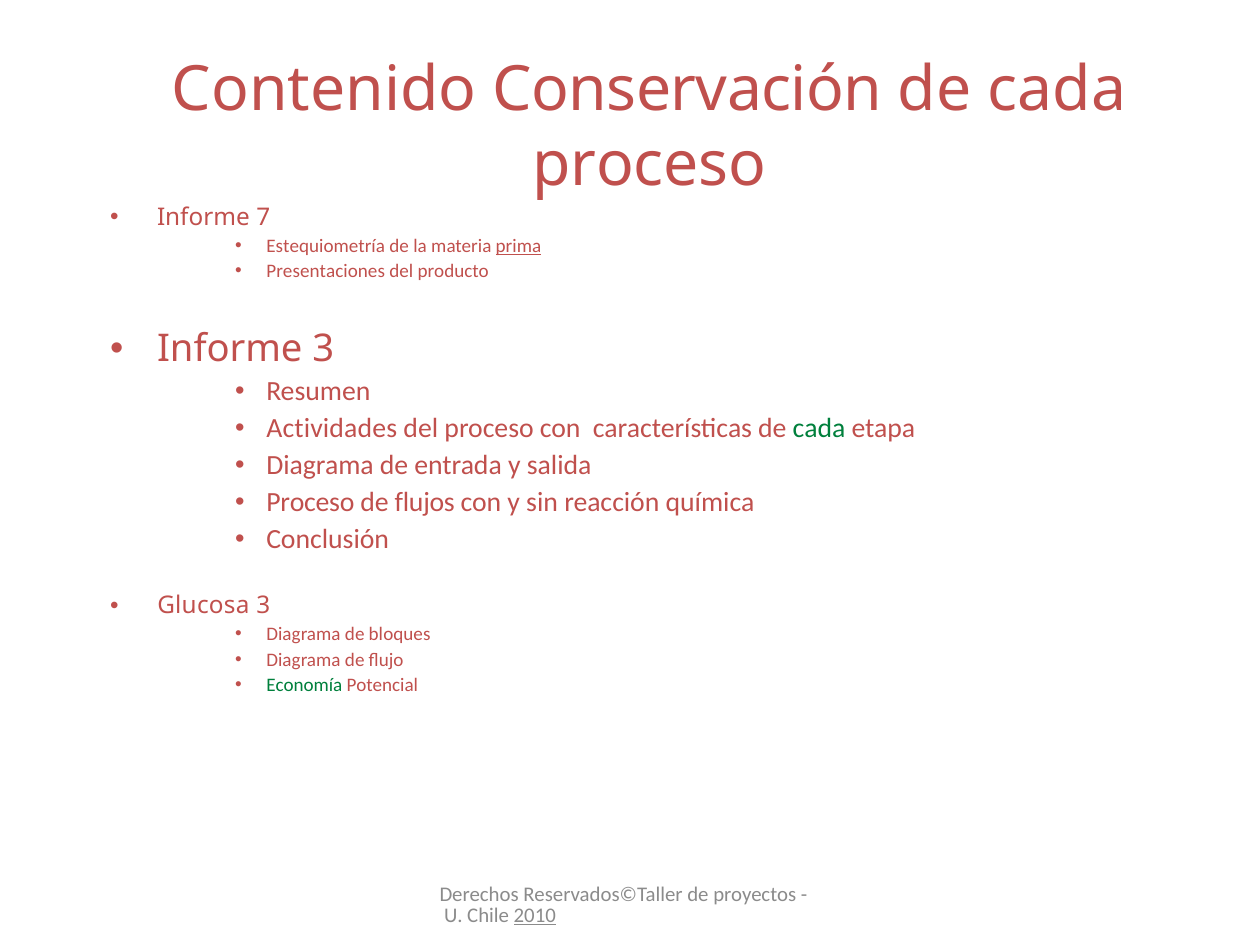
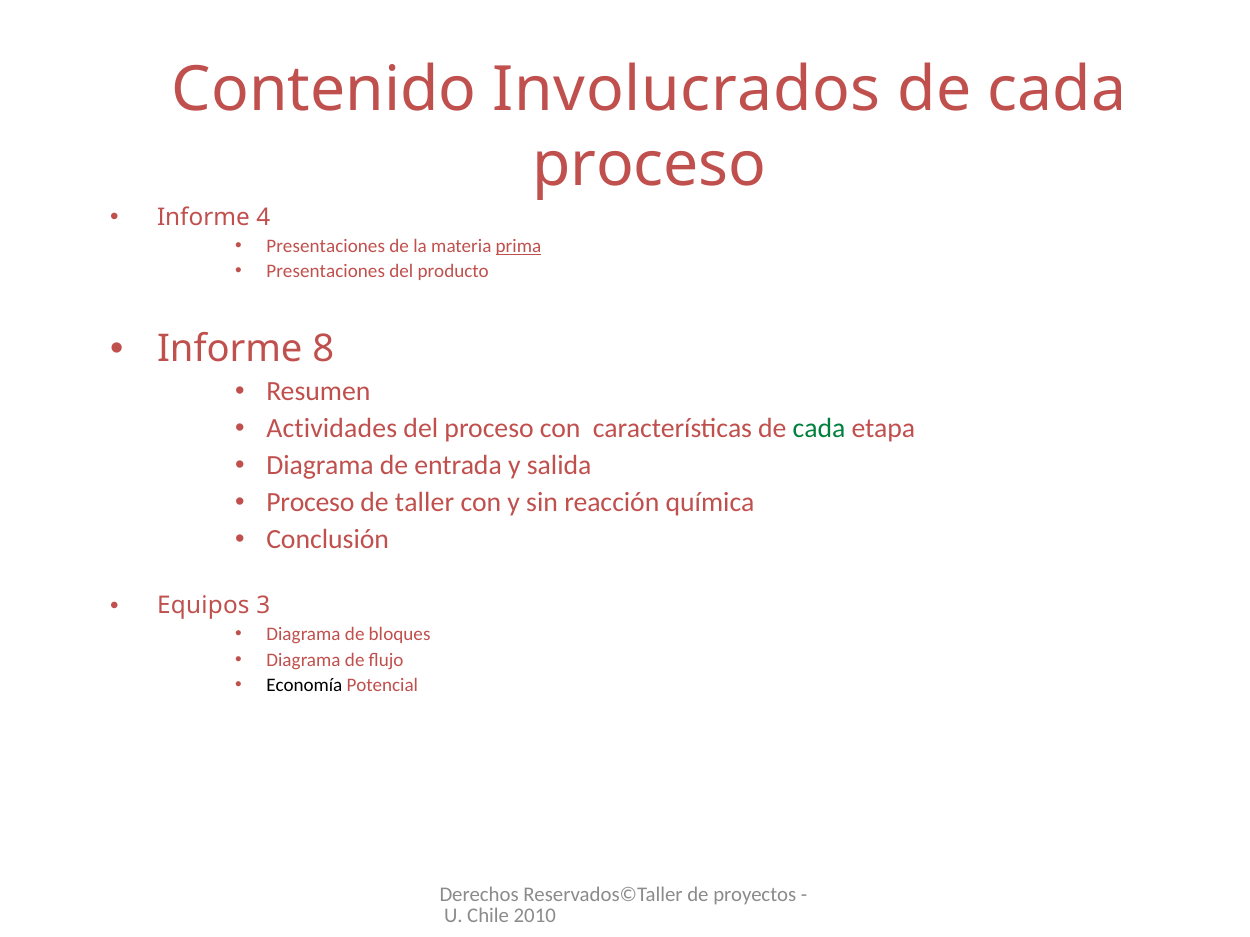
Conservación: Conservación -> Involucrados (687, 90)
7: 7 -> 4 (263, 218)
Estequiometría: Estequiometría -> Presentaciones (326, 246)
Informe 3: 3 -> 8 (323, 349)
flujos: flujos -> taller (425, 502)
Glucosa: Glucosa -> Equipos (203, 606)
Economía colour: green -> black (304, 686)
2010 underline: present -> none (535, 916)
